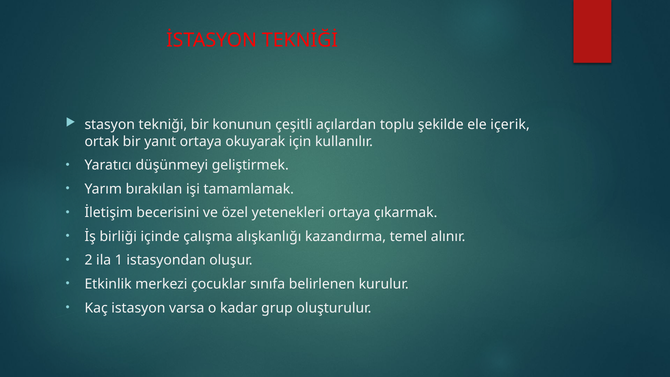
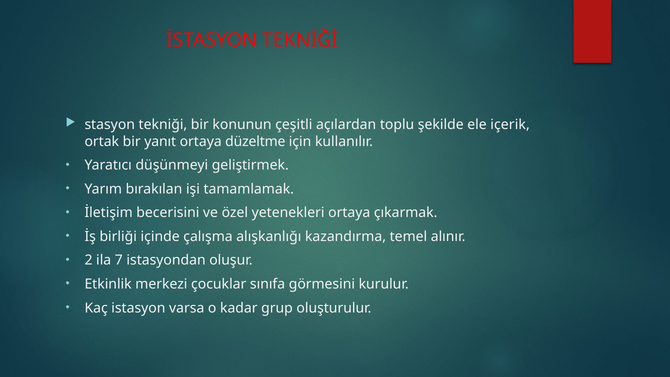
okuyarak: okuyarak -> düzeltme (255, 141)
1: 1 -> 7 (119, 260)
belirlenen: belirlenen -> görmesini (322, 284)
